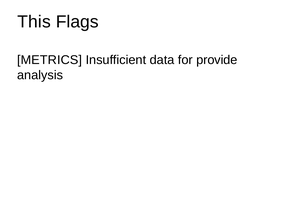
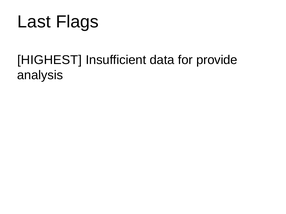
This: This -> Last (34, 22)
METRICS: METRICS -> HIGHEST (50, 60)
